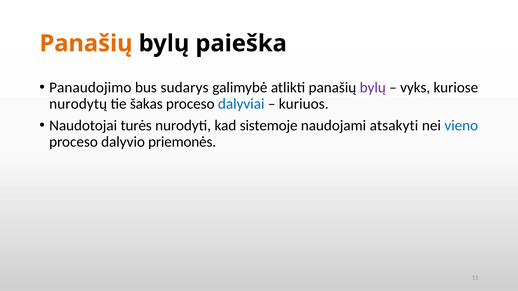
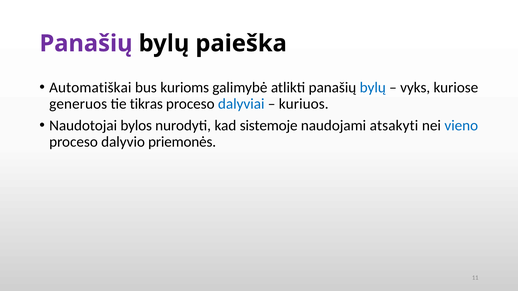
Panašių colour: orange -> purple (86, 44)
Panaudojimo: Panaudojimo -> Automatiškai (90, 88)
sudarys: sudarys -> kurioms (185, 88)
bylų colour: purple -> blue (373, 88)
nurodytų: nurodytų -> generuos (78, 104)
šakas: šakas -> tikras (146, 104)
turės: turės -> bylos (136, 126)
